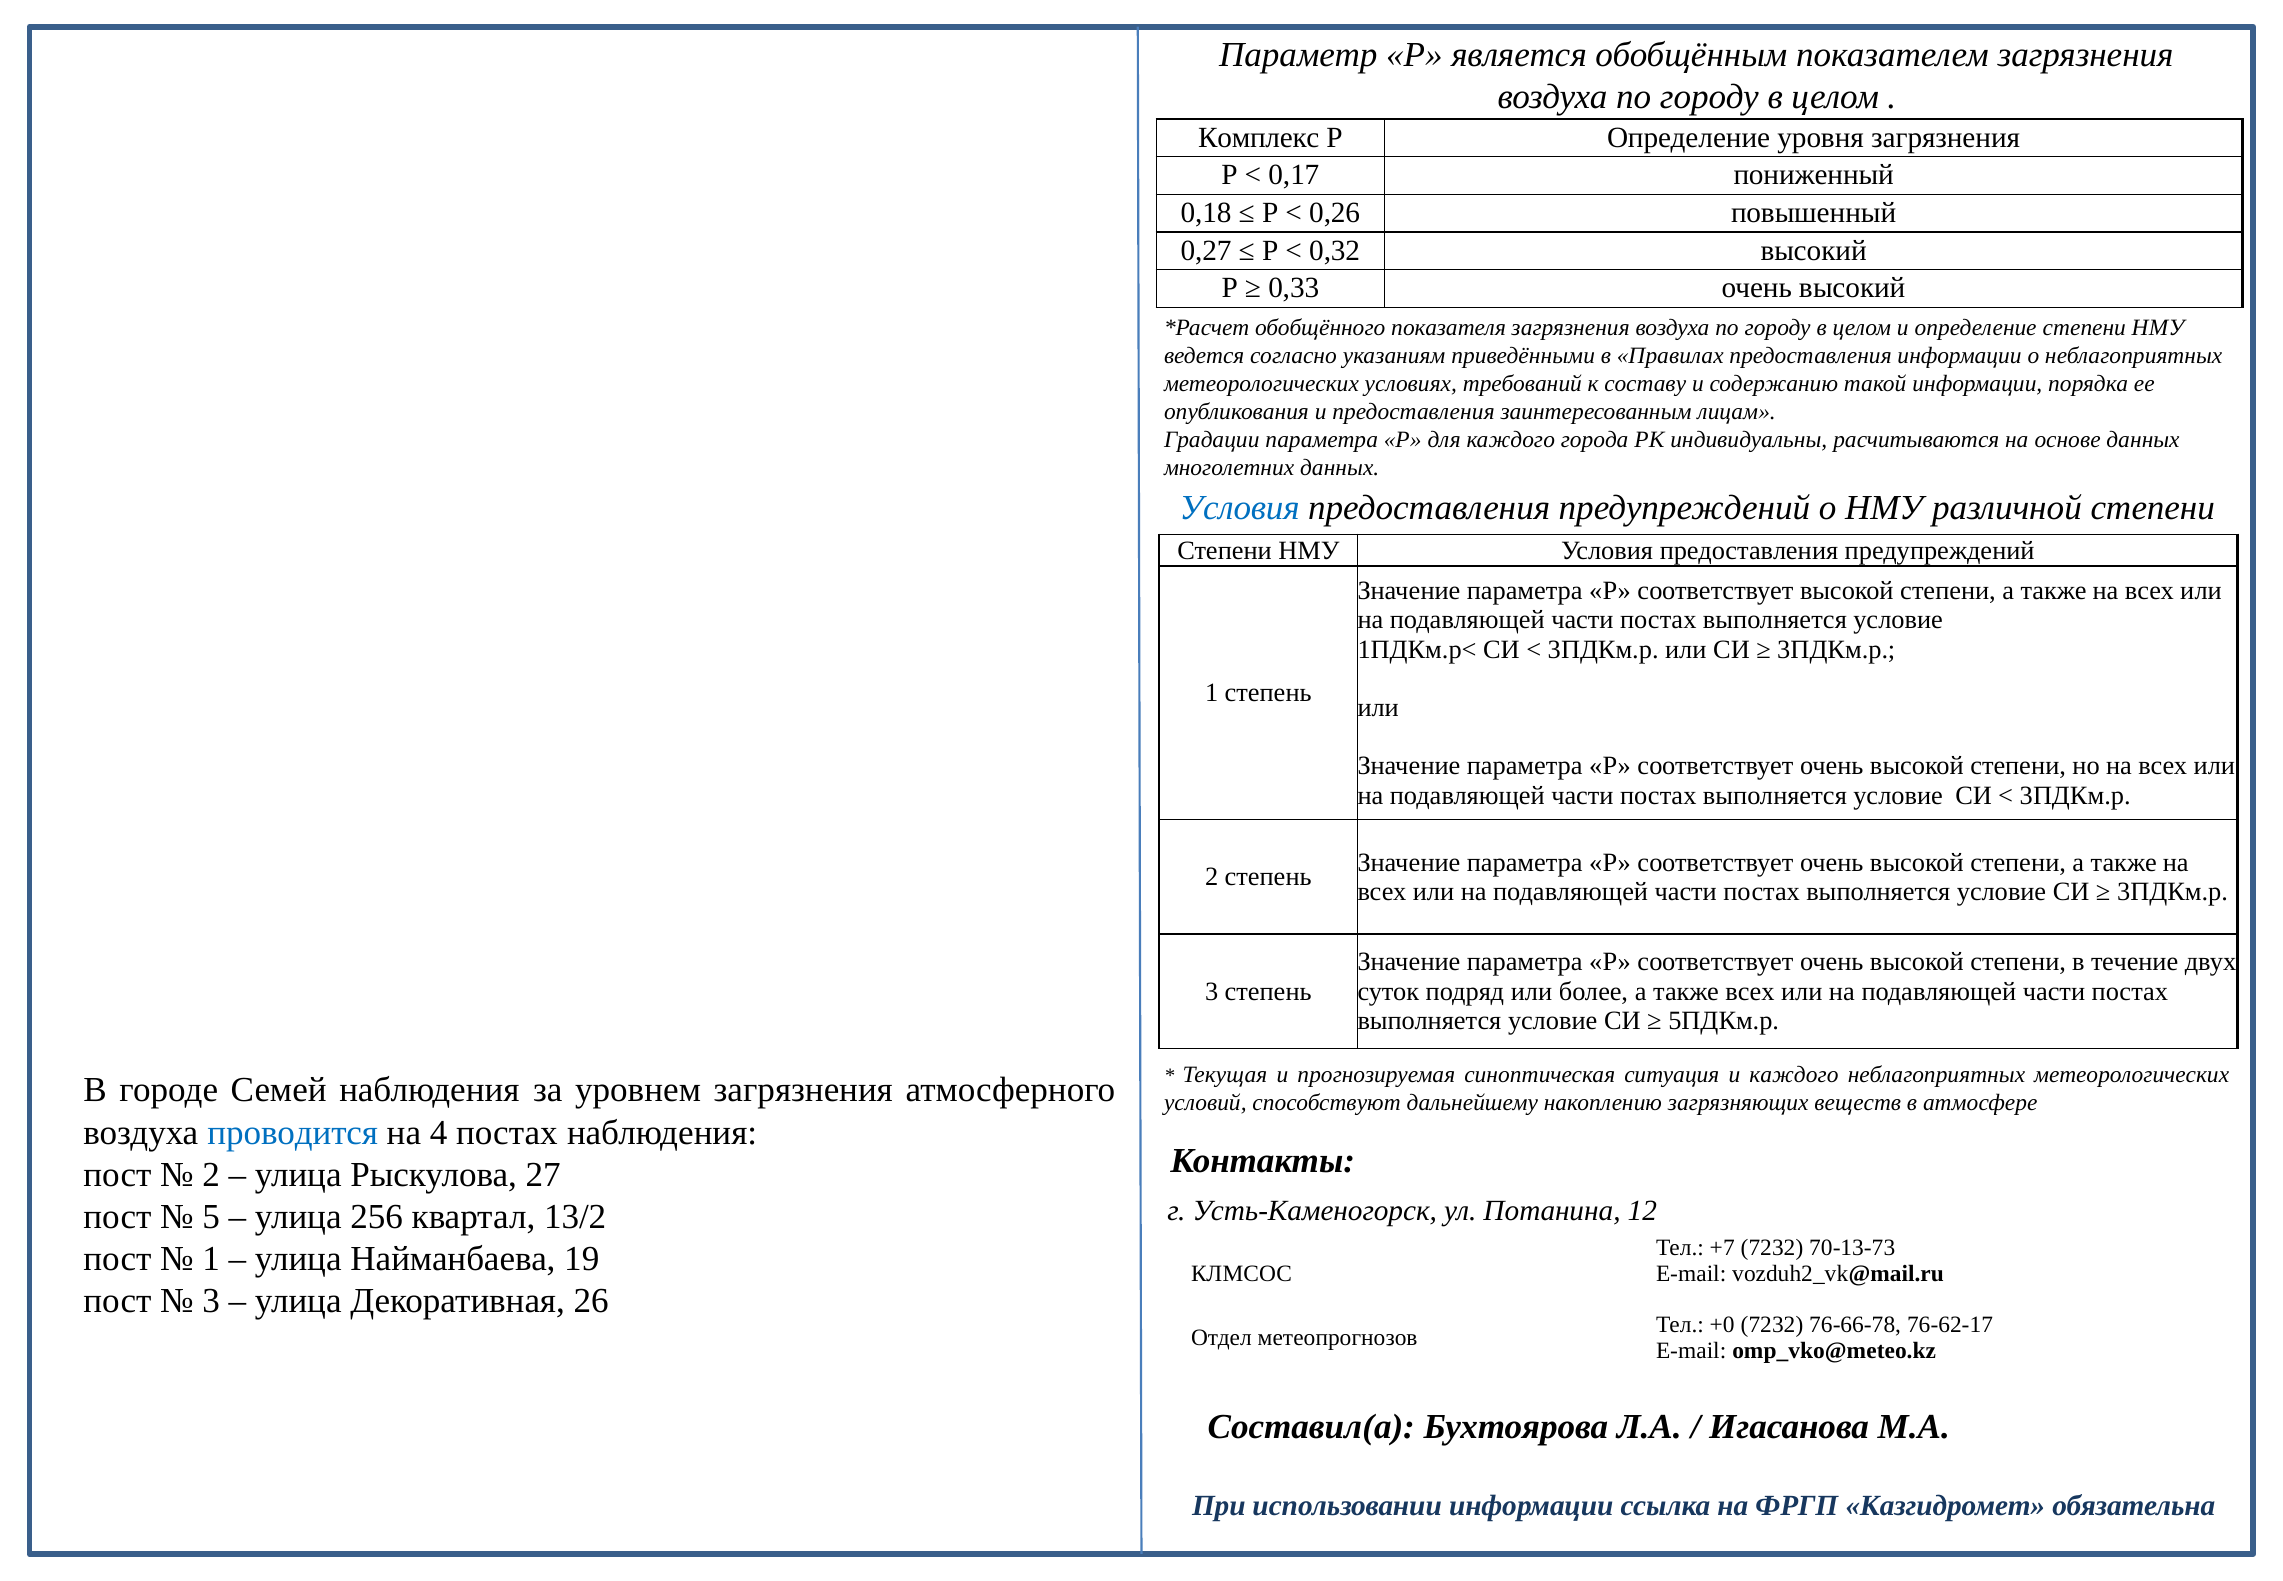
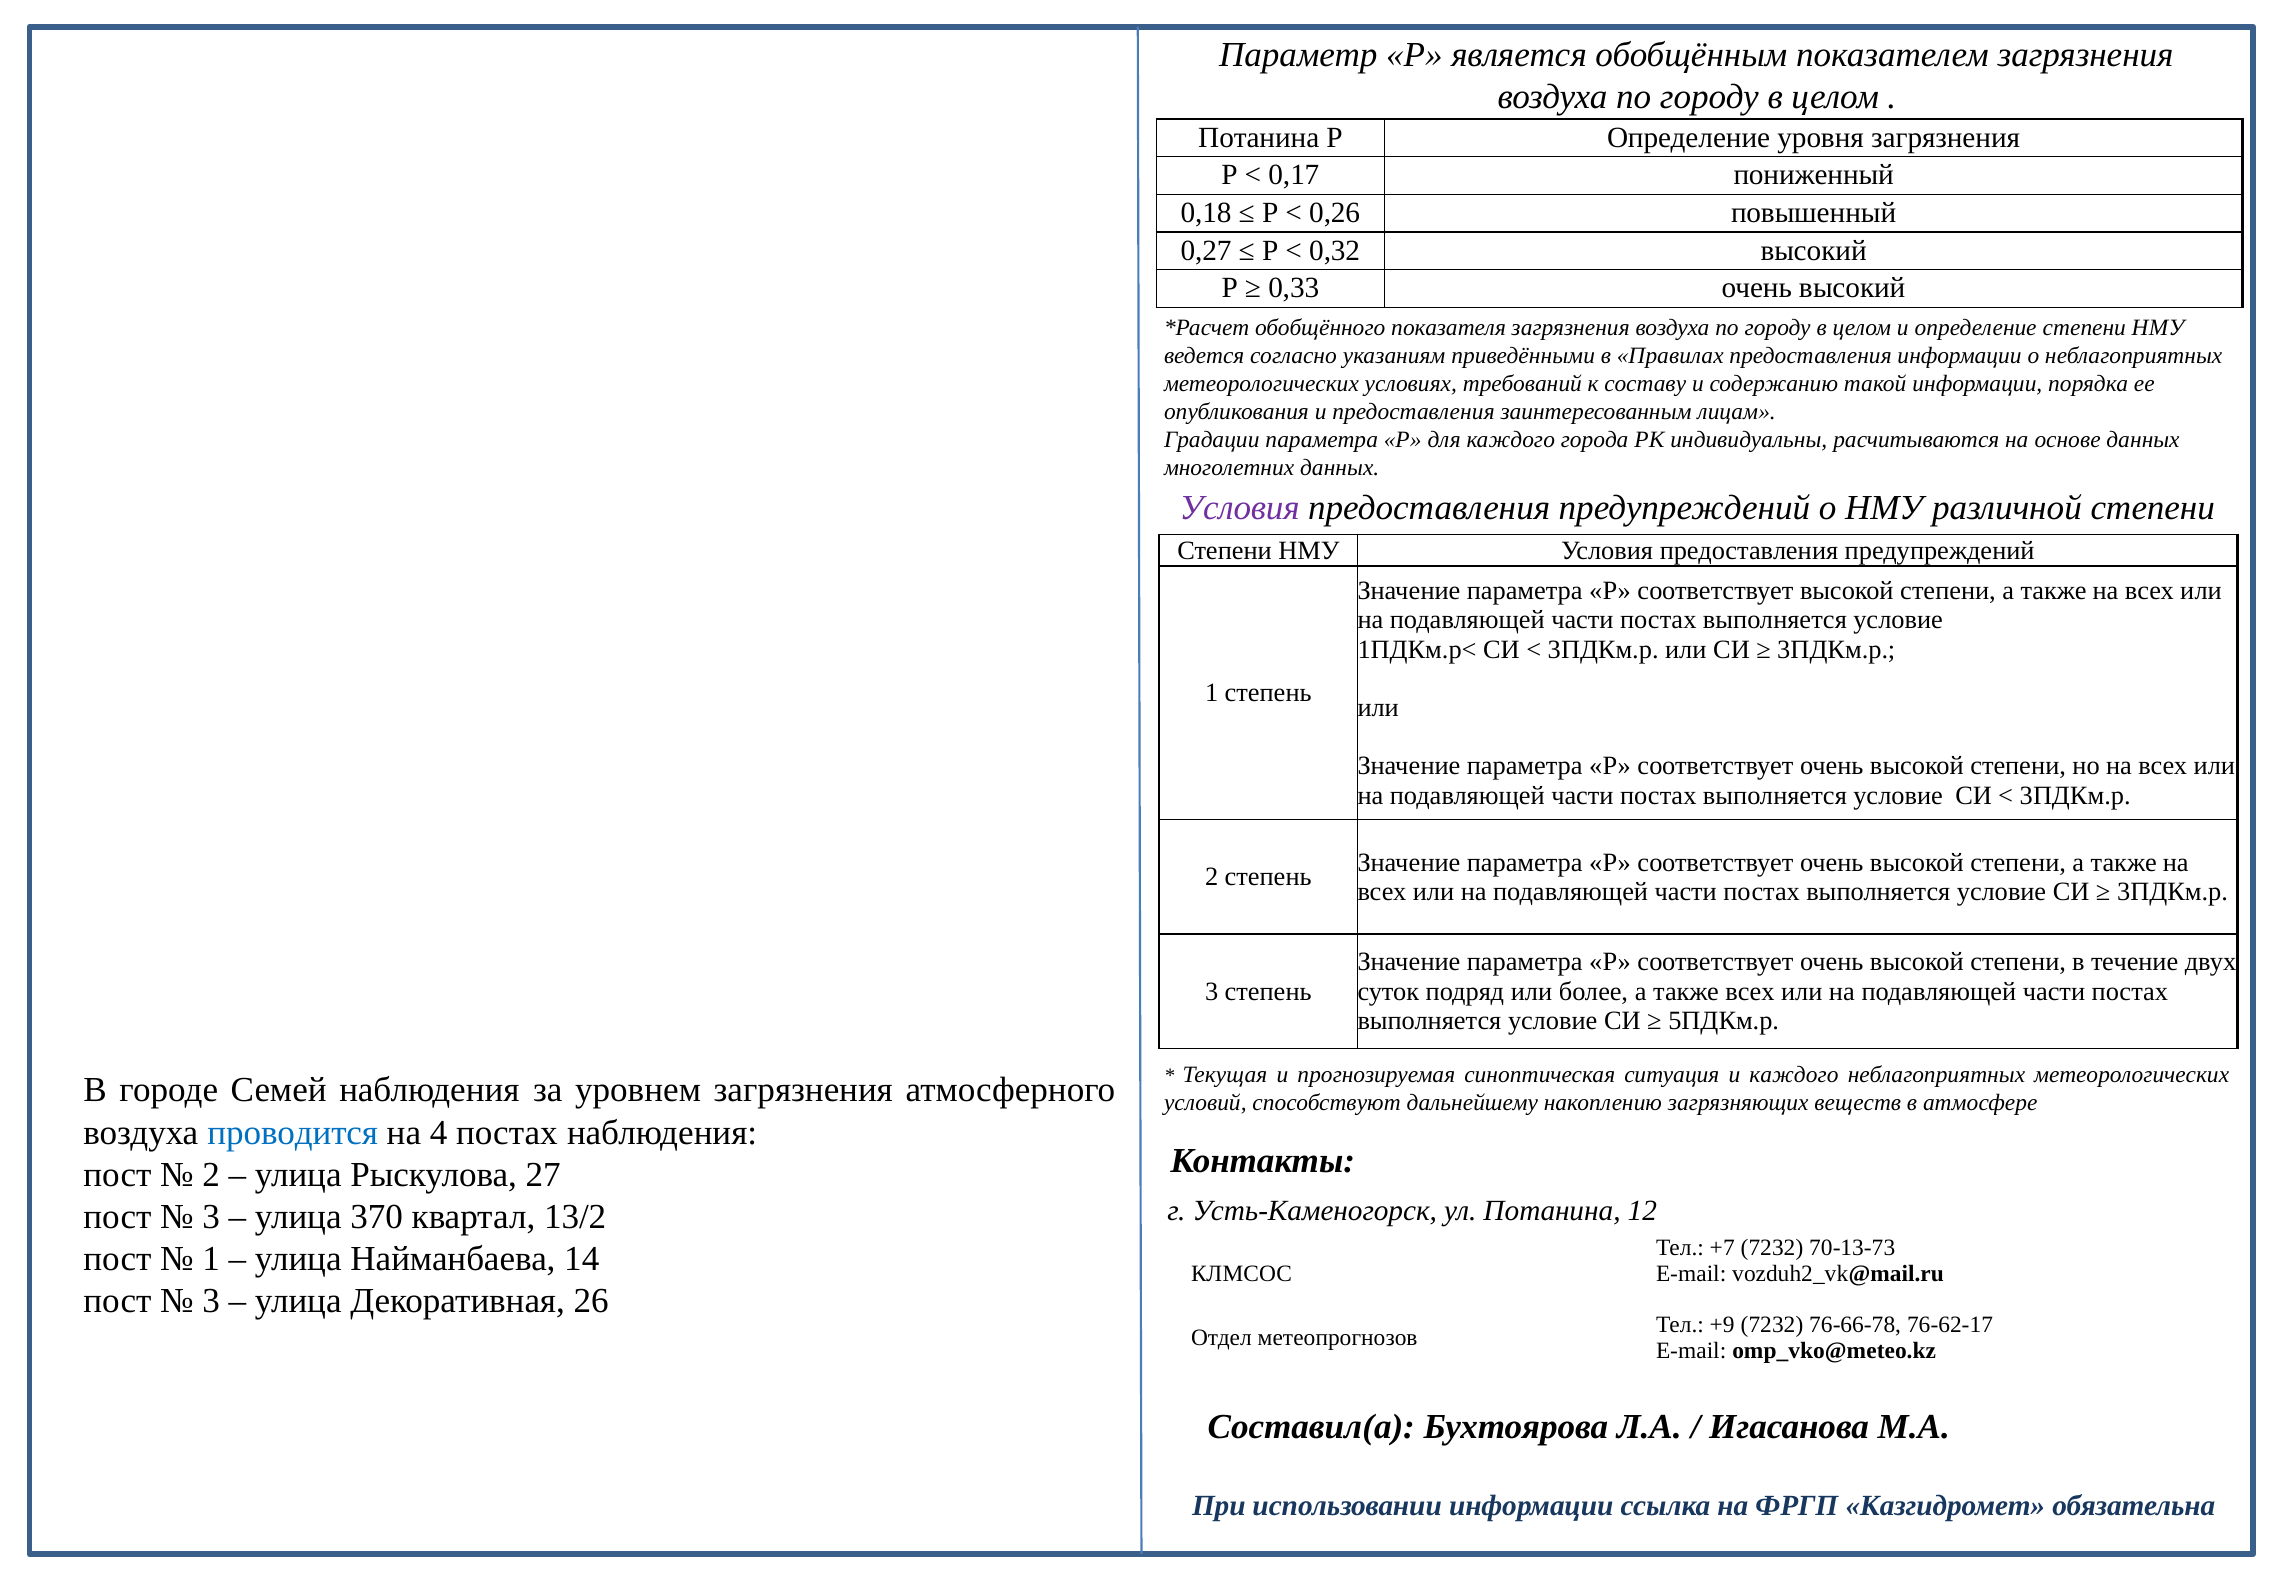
Комплекс: Комплекс -> Потанина (1259, 137)
Условия colour: blue -> purple (1240, 508)
5: 5 -> 3 (211, 1216)
256: 256 -> 370 (377, 1216)
19: 19 -> 14 (582, 1259)
+0: +0 -> +9 (1722, 1324)
